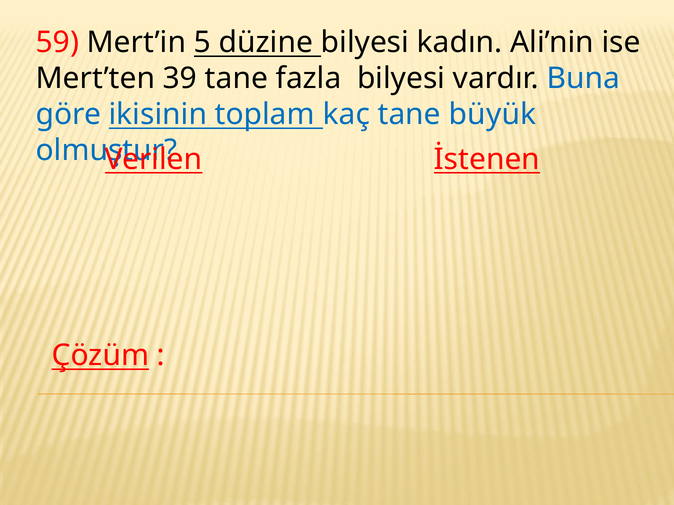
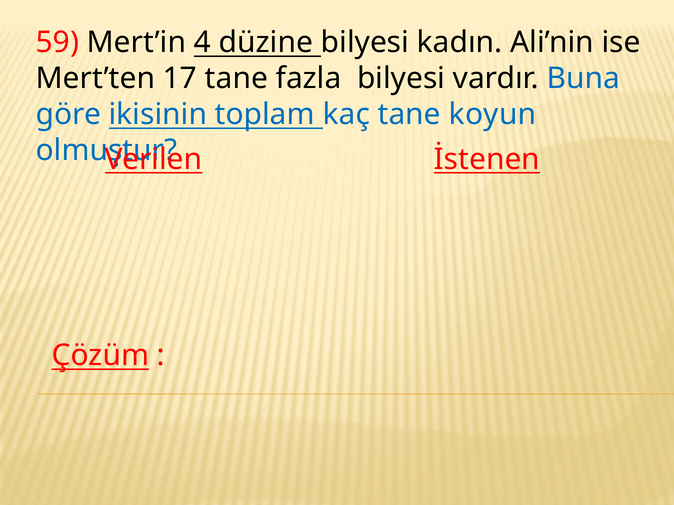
5: 5 -> 4 (203, 43)
39: 39 -> 17 (180, 79)
büyük: büyük -> koyun (493, 115)
